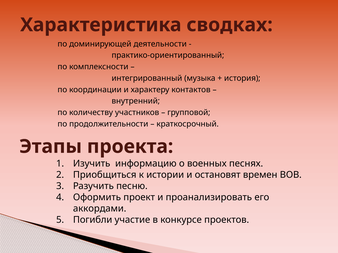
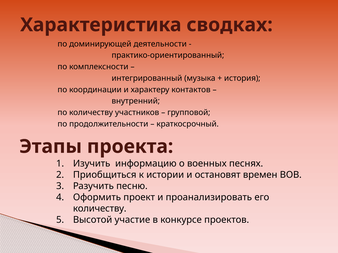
аккордами: аккордами -> количеству (100, 209)
Погибли: Погибли -> Высотой (93, 220)
